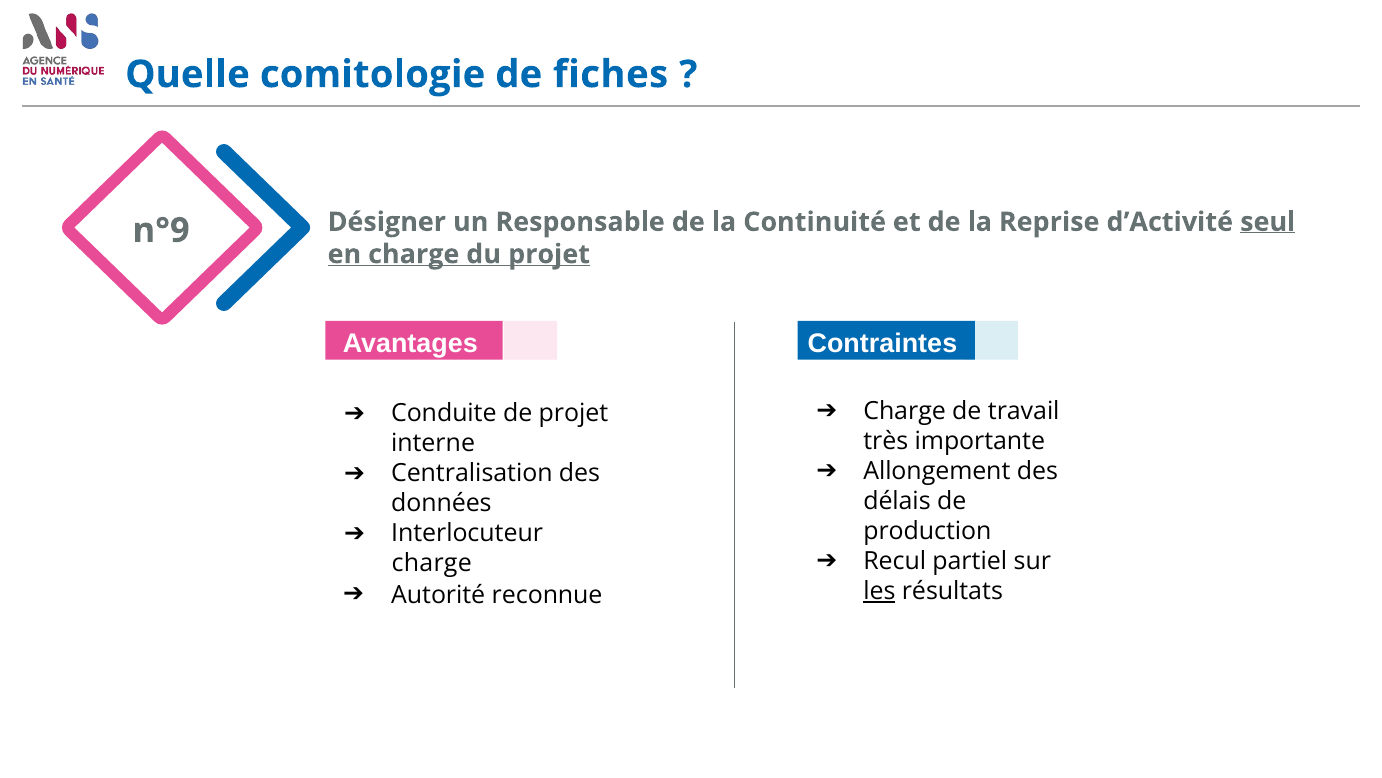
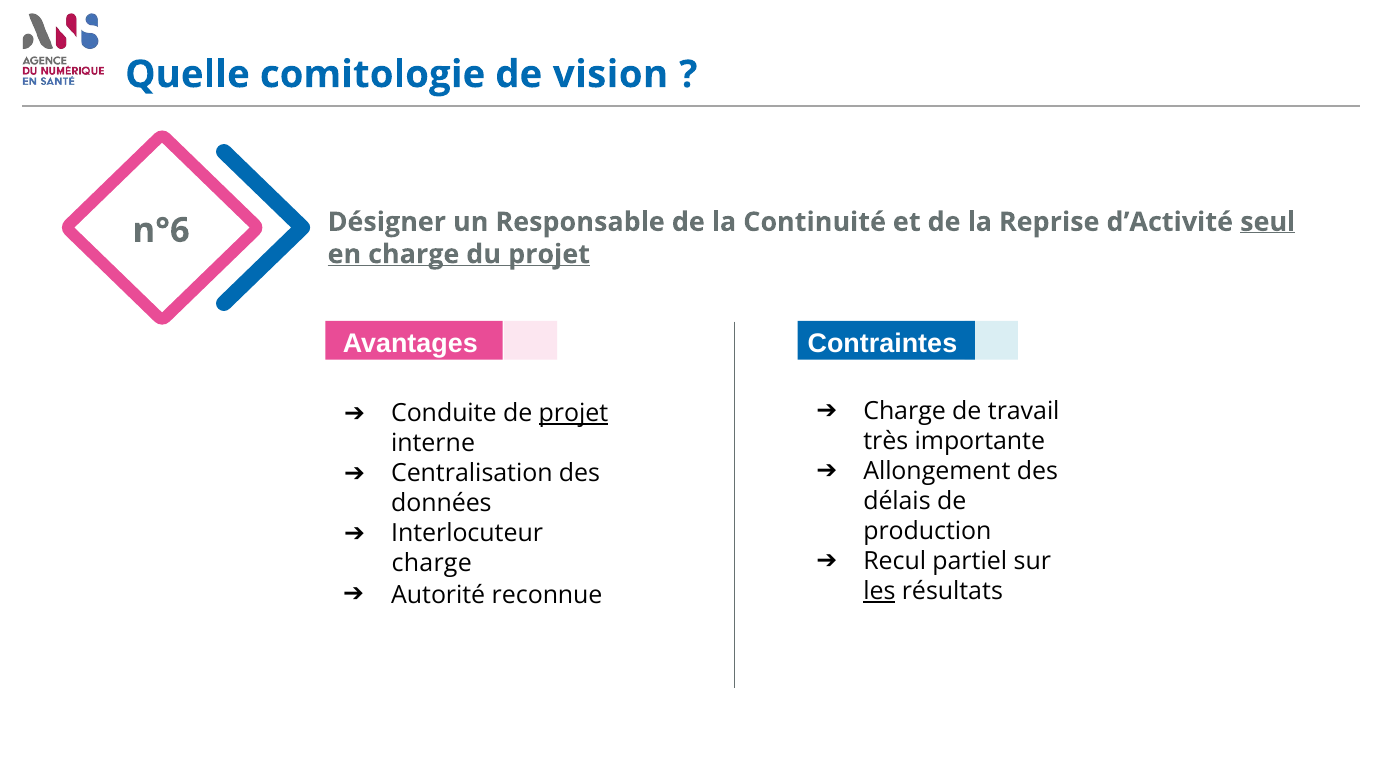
fiches: fiches -> vision (611, 74)
n°9: n°9 -> n°6 (161, 230)
projet underline: none -> present (573, 413)
